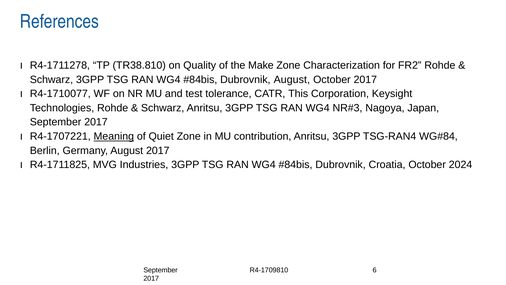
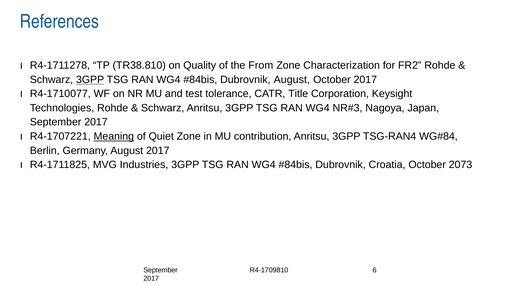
Make: Make -> From (261, 65)
3GPP underline: none -> present (90, 80)
This: This -> Title (298, 94)
2024: 2024 -> 2073 (461, 164)
